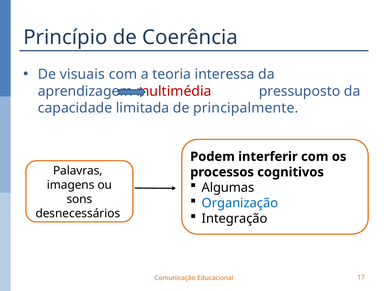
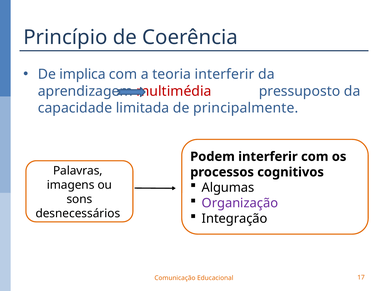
visuais: visuais -> implica (83, 74)
teoria interessa: interessa -> interferir (225, 74)
Organização colour: blue -> purple (240, 203)
